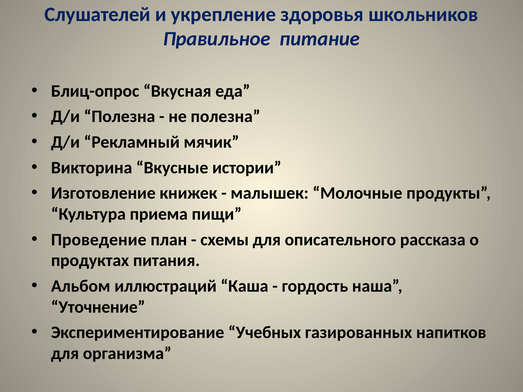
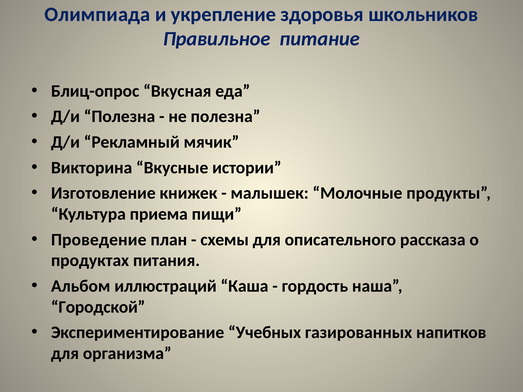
Слушателей: Слушателей -> Олимпиада (97, 14)
Уточнение: Уточнение -> Городской (98, 307)
